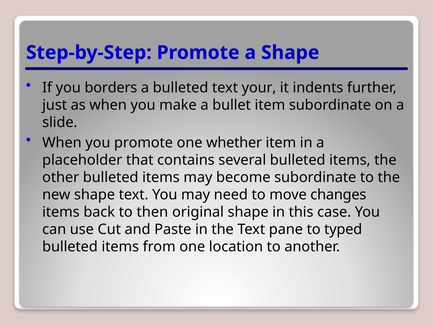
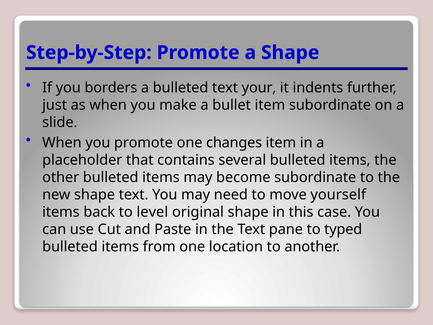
whether: whether -> changes (234, 142)
changes: changes -> yourself (338, 194)
then: then -> level (152, 212)
